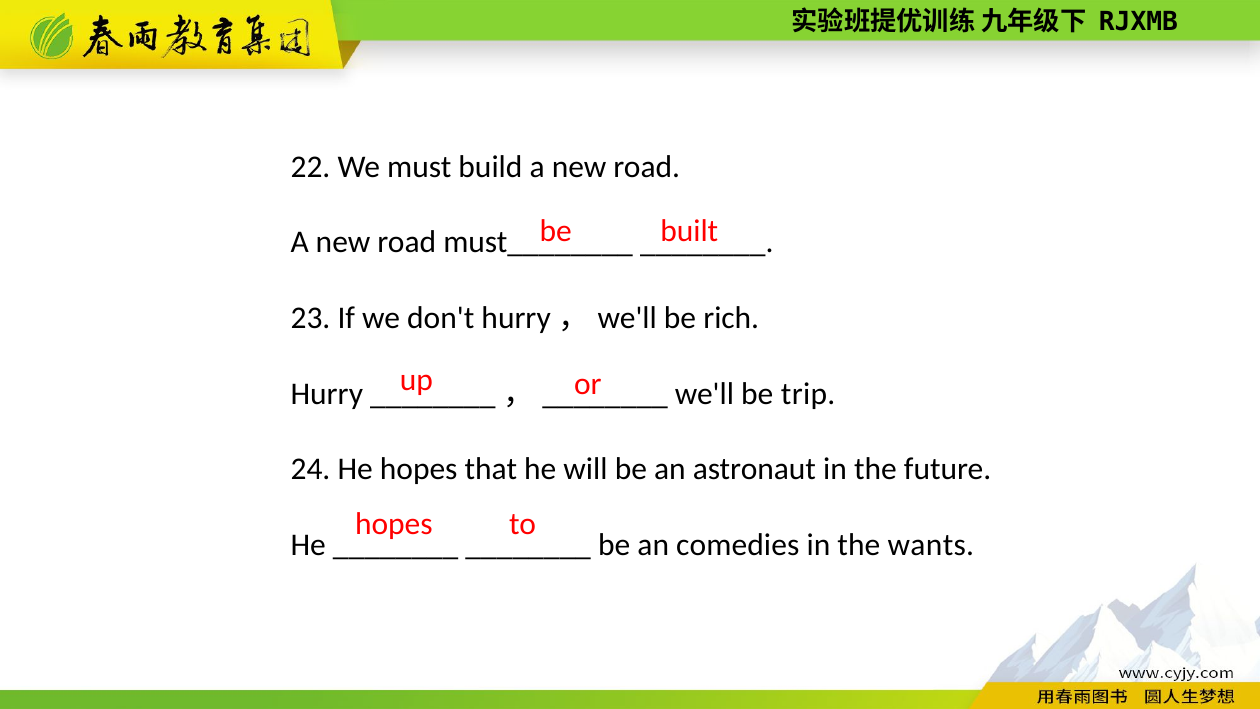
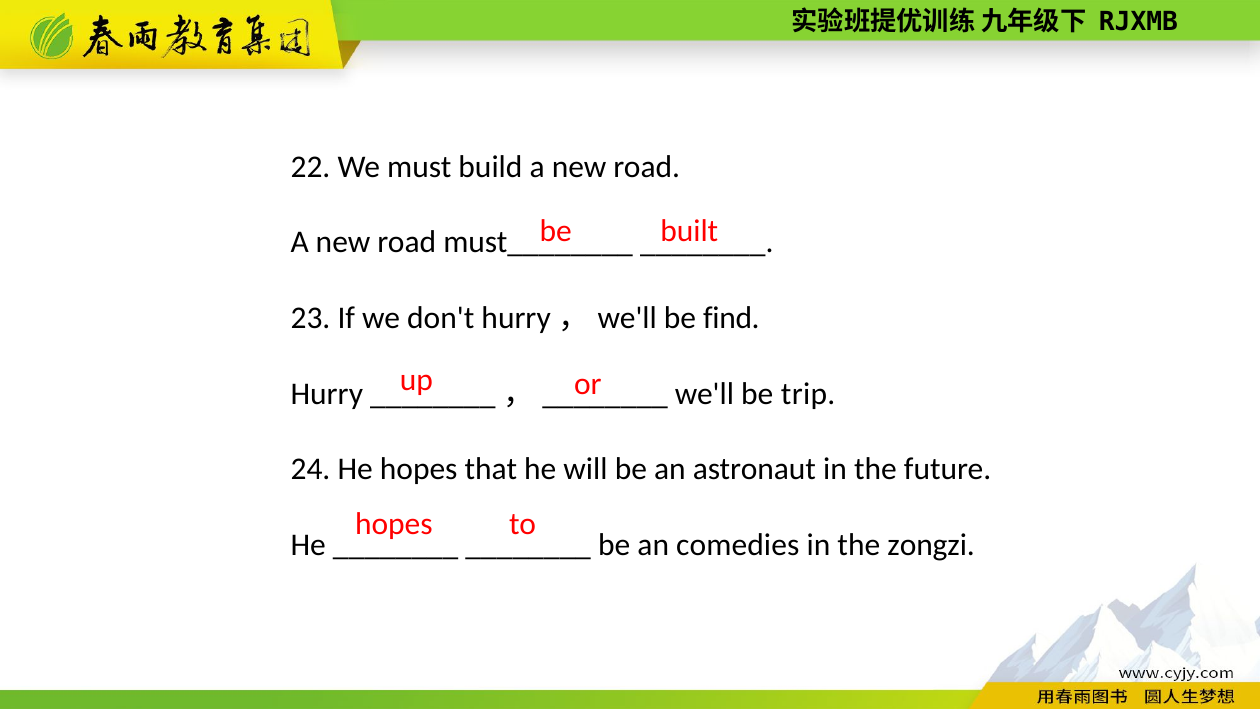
rich: rich -> find (731, 318)
wants: wants -> zongzi (931, 545)
